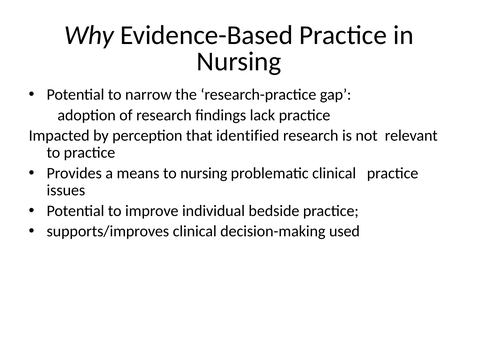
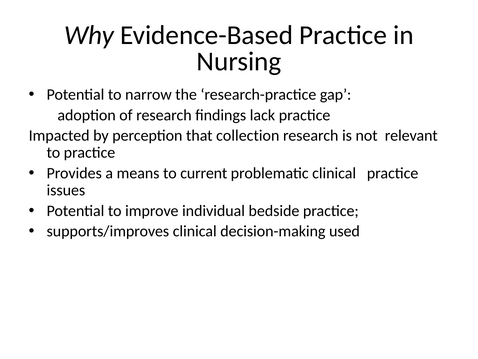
identified: identified -> collection (248, 135)
to nursing: nursing -> current (204, 173)
